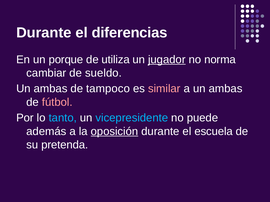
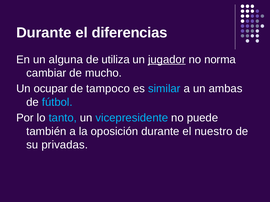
porque: porque -> alguna (66, 60)
sueldo: sueldo -> mucho (103, 73)
ambas: ambas -> ocupar (51, 89)
similar colour: pink -> light blue (164, 89)
fútbol colour: pink -> light blue (57, 102)
además: además -> también (46, 132)
oposición underline: present -> none (114, 132)
escuela: escuela -> nuestro (213, 132)
pretenda: pretenda -> privadas (65, 145)
